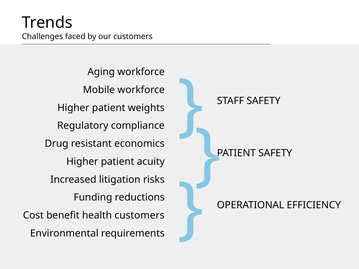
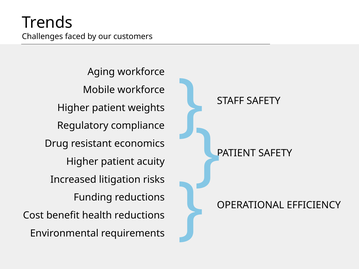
health customers: customers -> reductions (140, 216)
